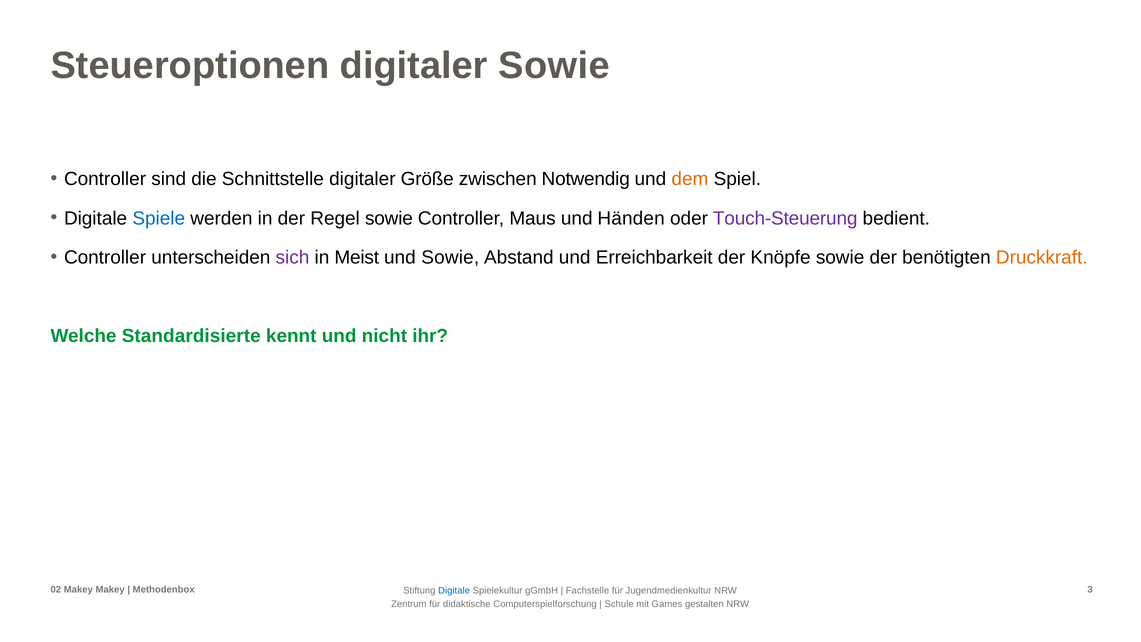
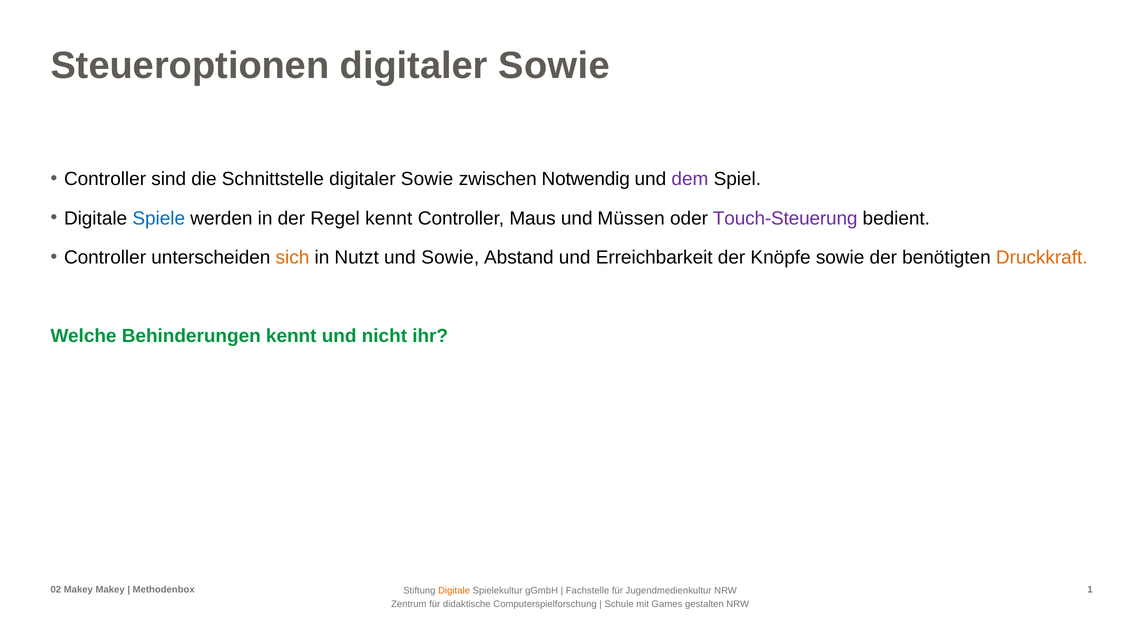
Schnittstelle digitaler Größe: Größe -> Sowie (427, 179)
dem colour: orange -> purple (690, 179)
Regel sowie: sowie -> kennt (389, 218)
Händen: Händen -> Müssen (631, 218)
sich colour: purple -> orange (292, 257)
Meist: Meist -> Nutzt (357, 257)
Standardisierte: Standardisierte -> Behinderungen (191, 336)
3: 3 -> 1 (1090, 589)
Digitale colour: blue -> orange (454, 590)
